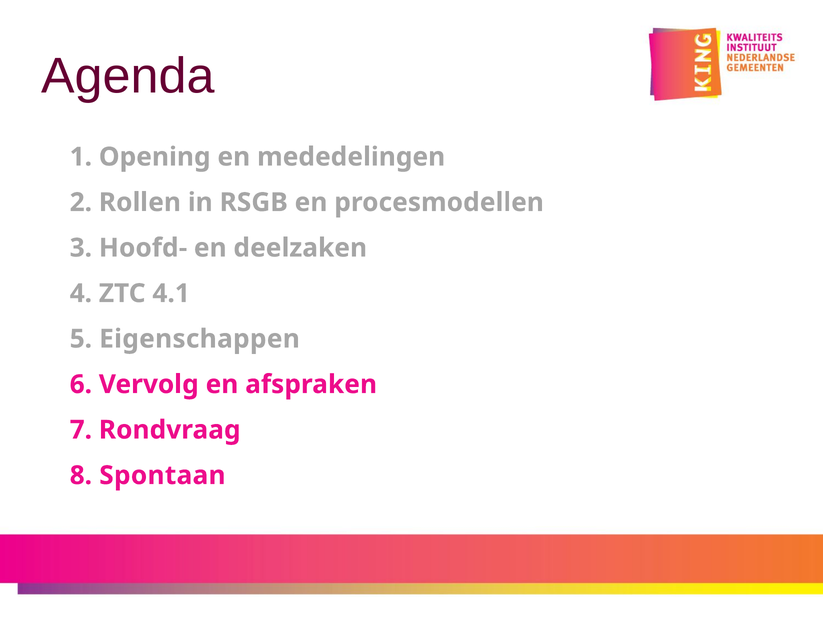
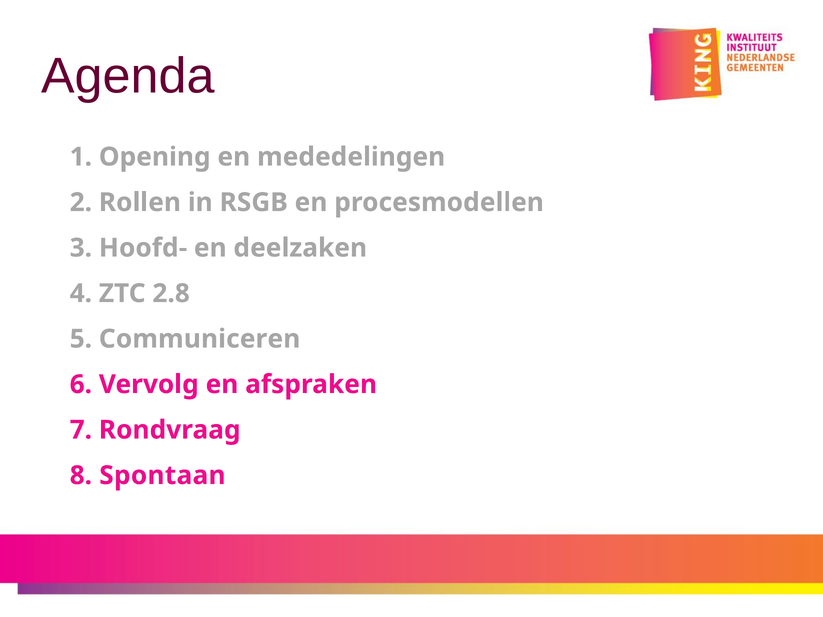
4.1: 4.1 -> 2.8 (171, 294)
Eigenschappen: Eigenschappen -> Communiceren (200, 339)
